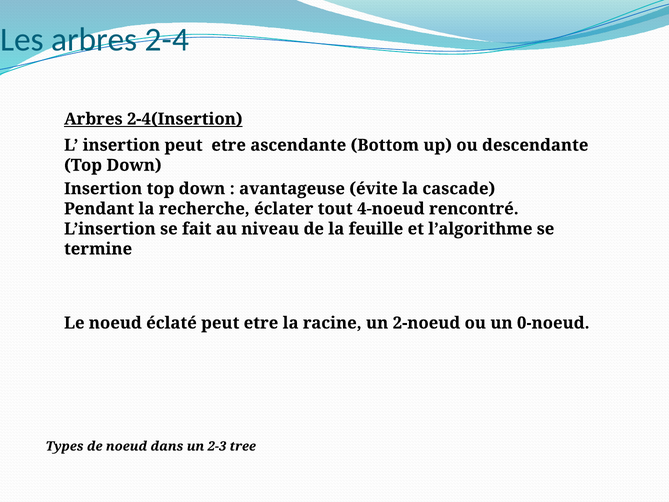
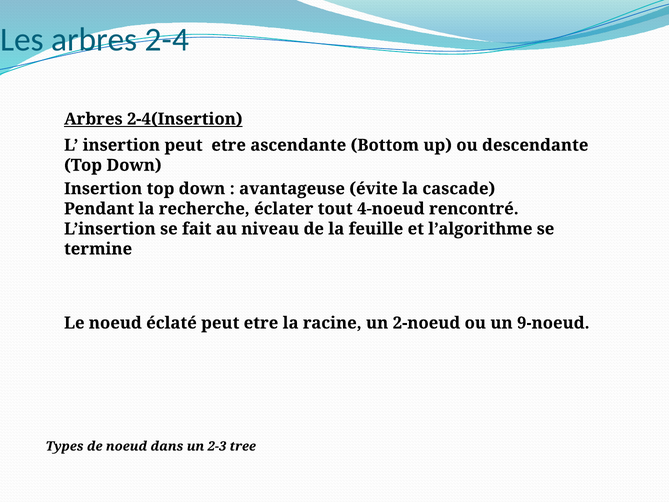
0-noeud: 0-noeud -> 9-noeud (553, 323)
